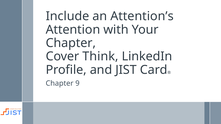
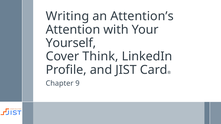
Include: Include -> Writing (67, 16)
Chapter: Chapter -> Yourself (71, 43)
